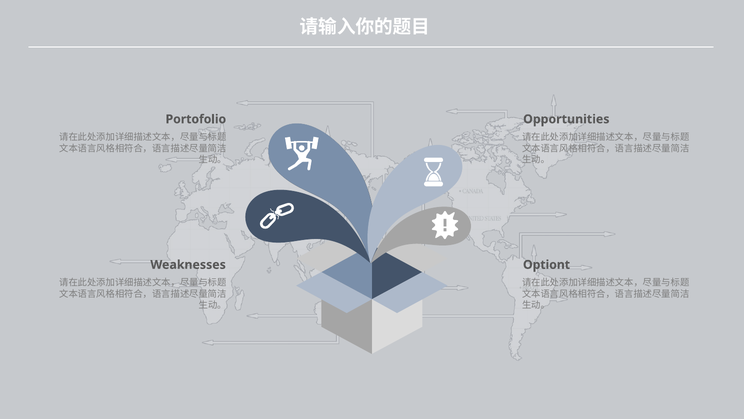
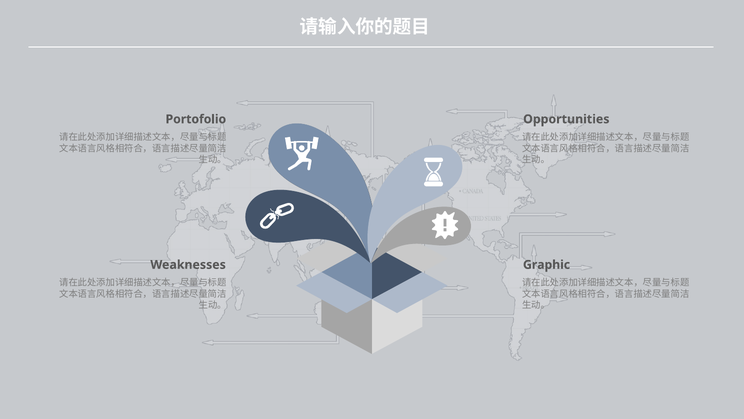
Optiont: Optiont -> Graphic (547, 264)
